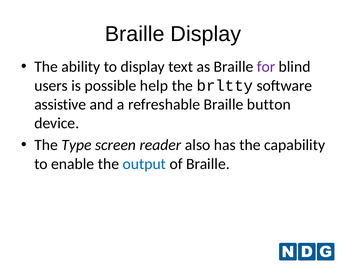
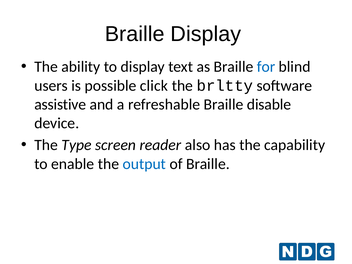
for colour: purple -> blue (266, 67)
help: help -> click (154, 86)
button: button -> disable (269, 104)
